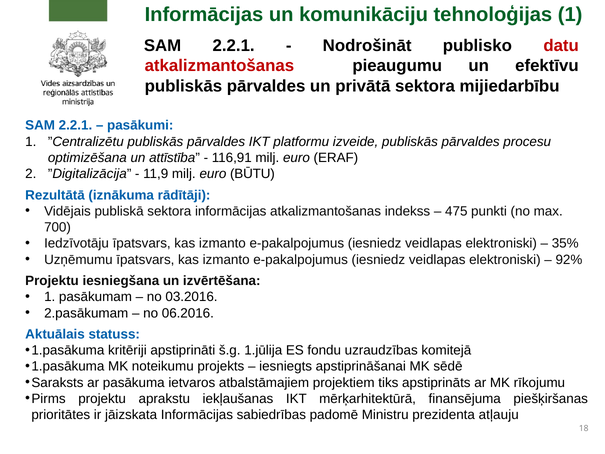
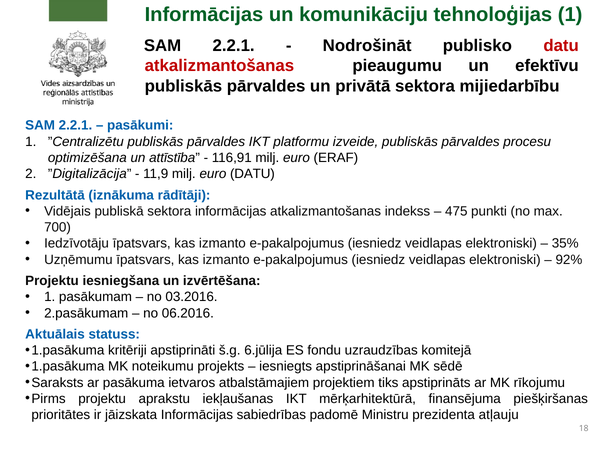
euro BŪTU: BŪTU -> DATU (252, 174)
1.jūlija: 1.jūlija -> 6.jūlija (263, 350)
